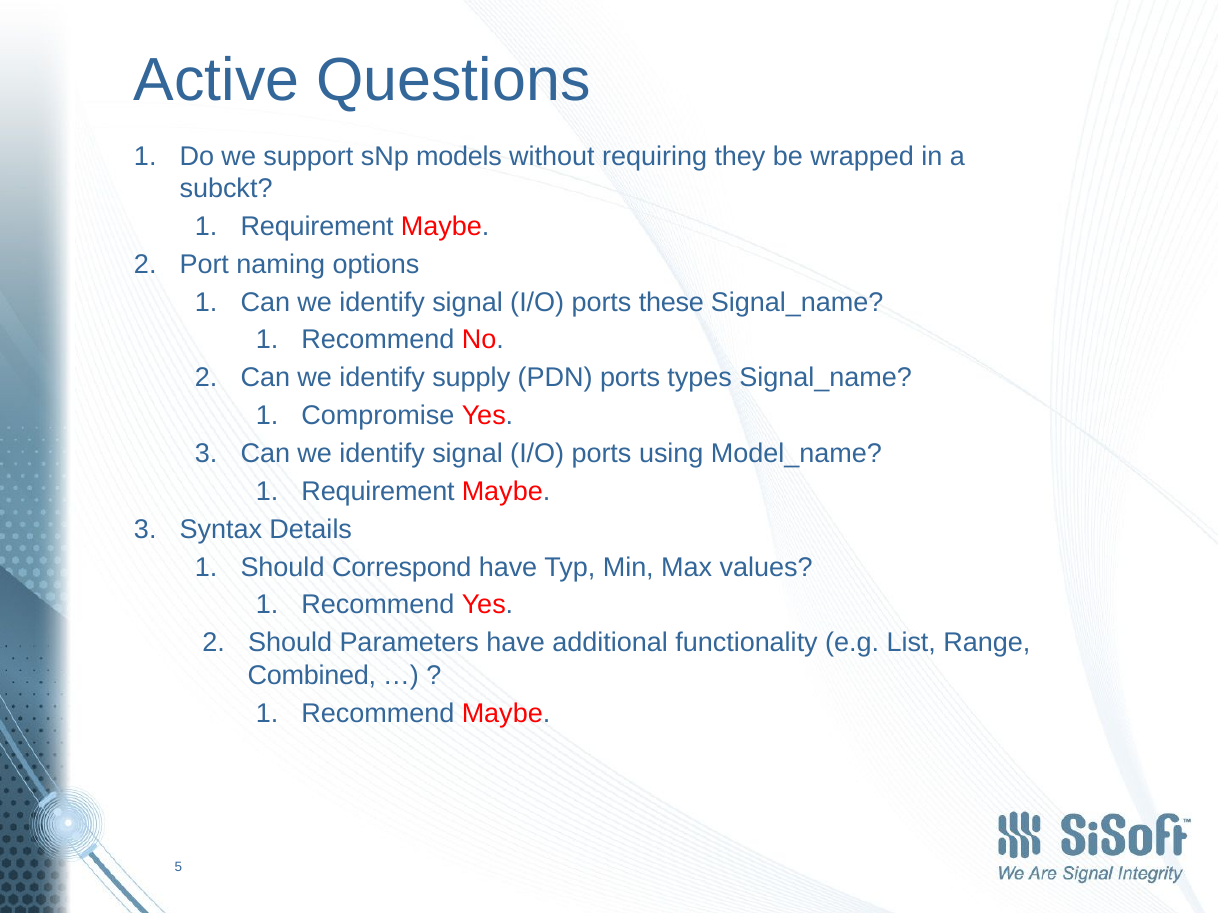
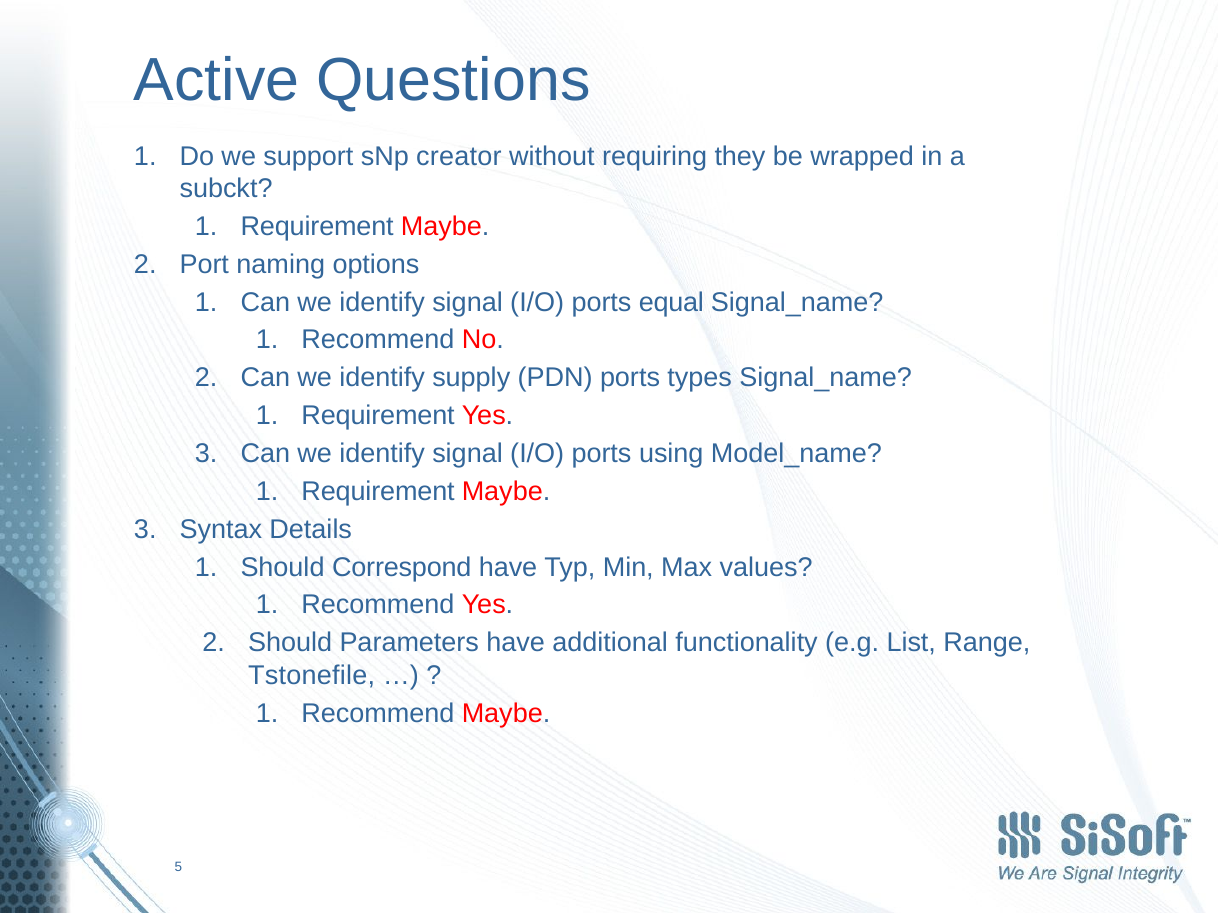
models: models -> creator (459, 156)
these: these -> equal (671, 302)
Compromise: Compromise -> Requirement (378, 416)
Combined: Combined -> Tstonefile (312, 676)
